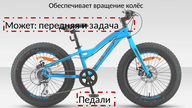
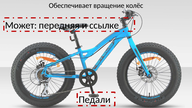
задача: задача -> ссылке (104, 25)
